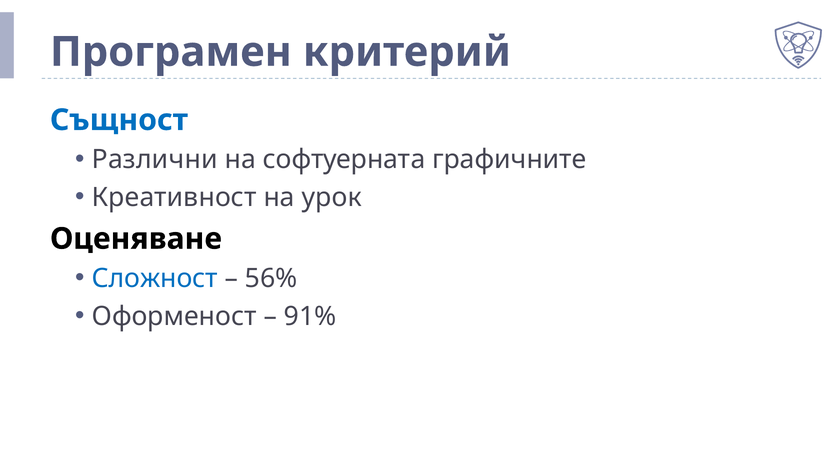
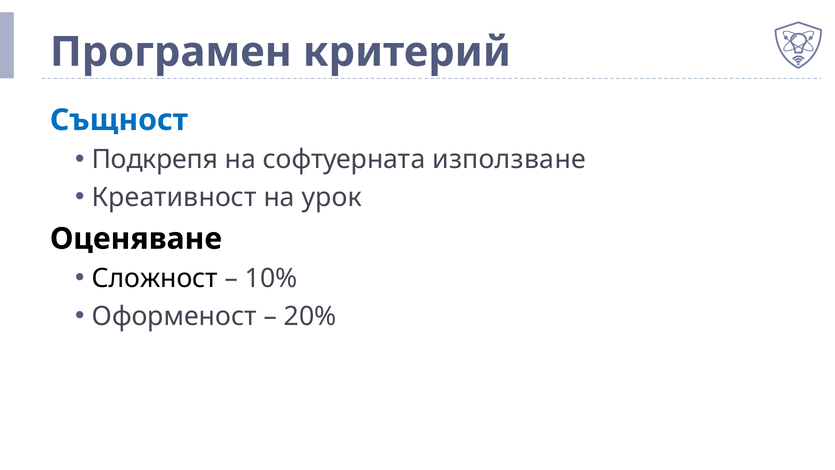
Различни: Различни -> Подкрепя (155, 160)
графичните: графичните -> използване (509, 160)
Сложност colour: blue -> black (155, 278)
56%: 56% -> 10% (271, 278)
91%: 91% -> 20% (310, 316)
